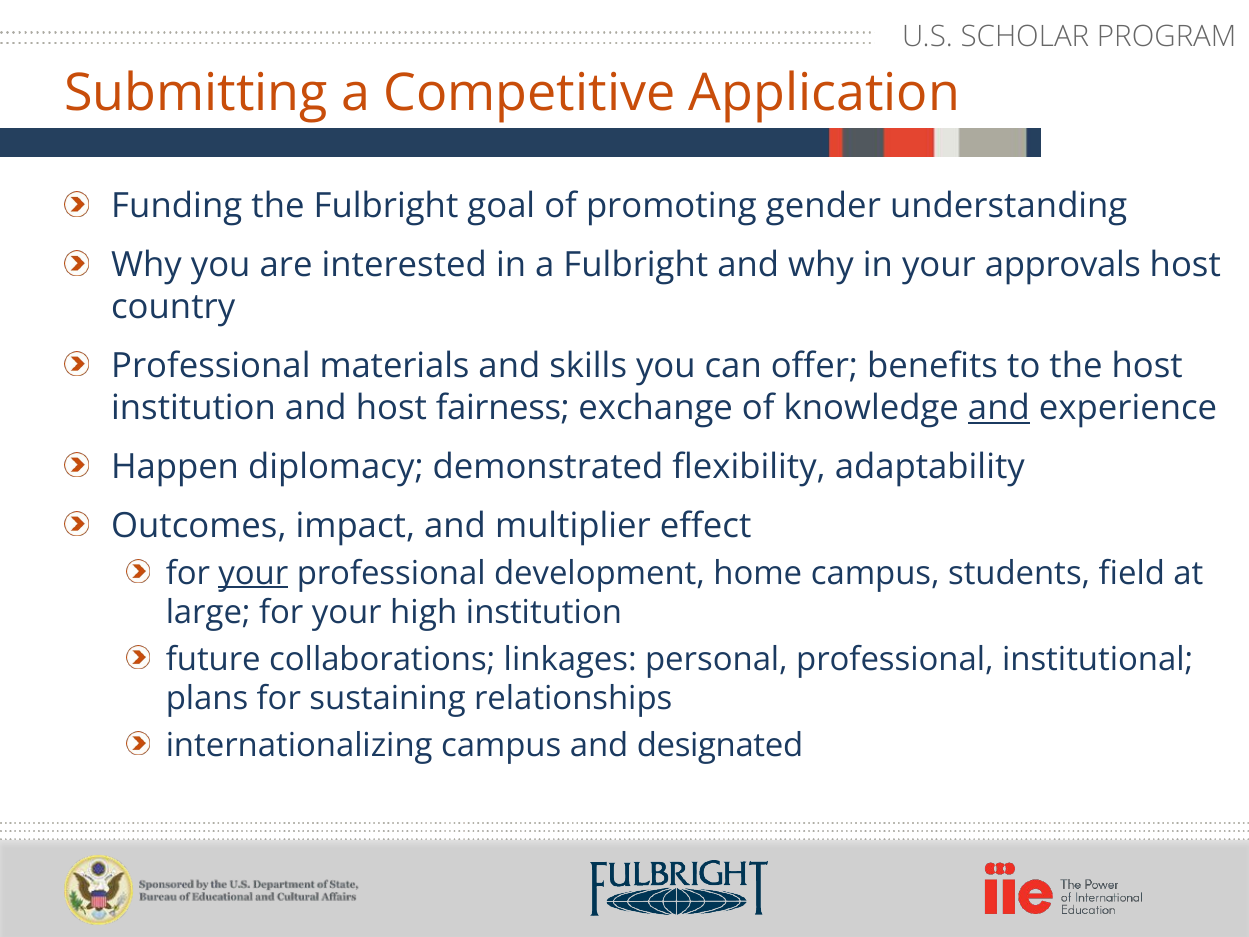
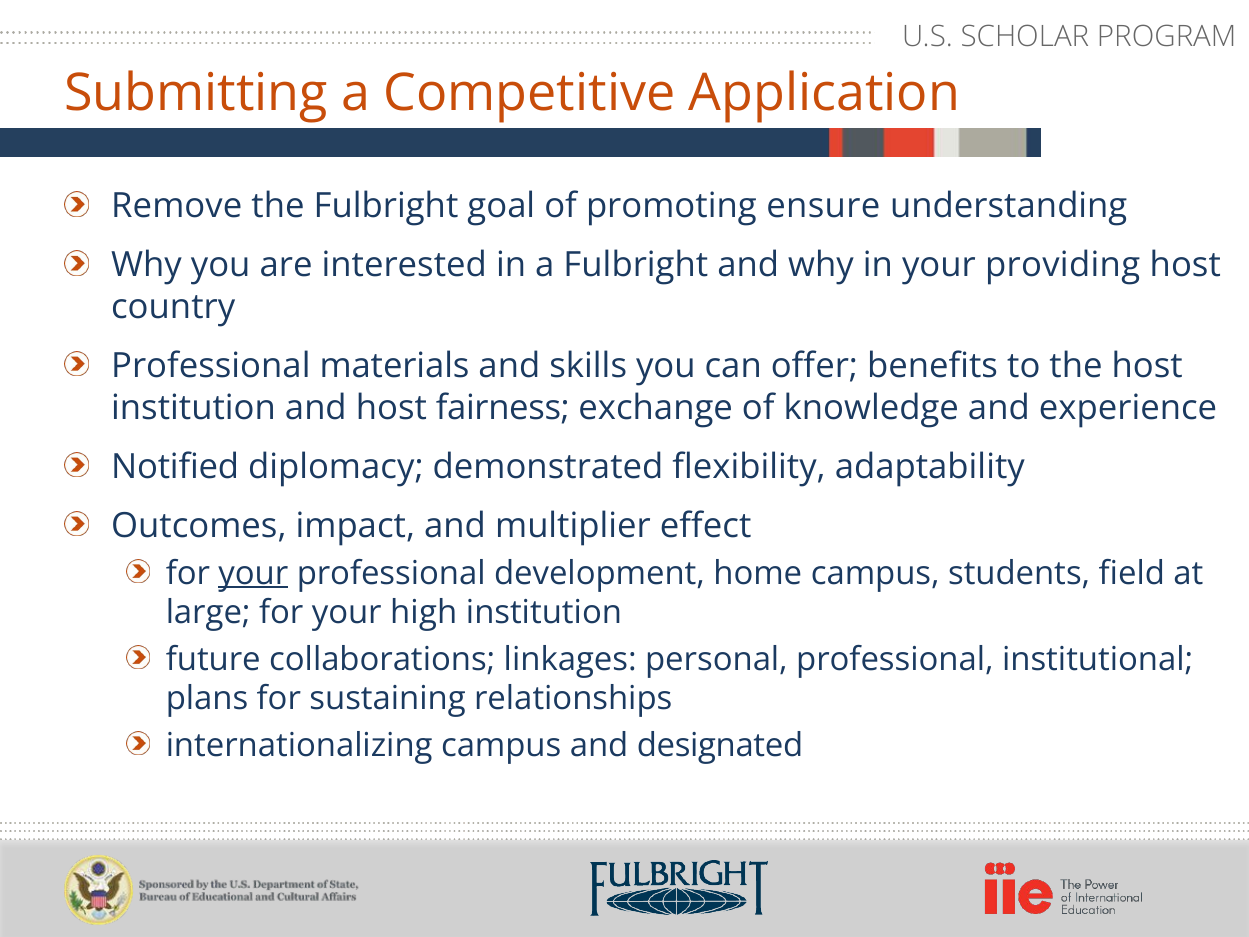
Funding: Funding -> Remove (177, 206)
gender: gender -> ensure (823, 206)
approvals: approvals -> providing (1063, 265)
and underline: present -> none (999, 408)
Happen: Happen -> Notified (175, 467)
